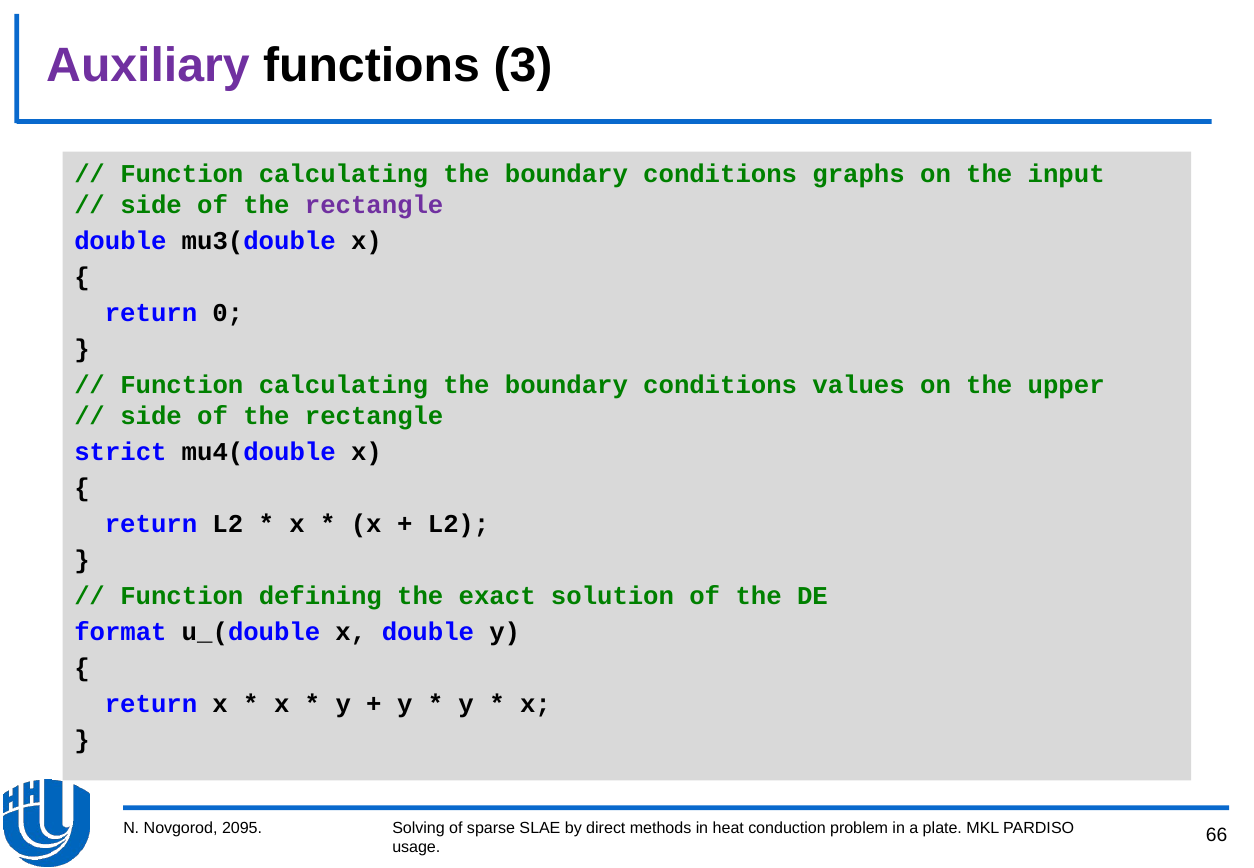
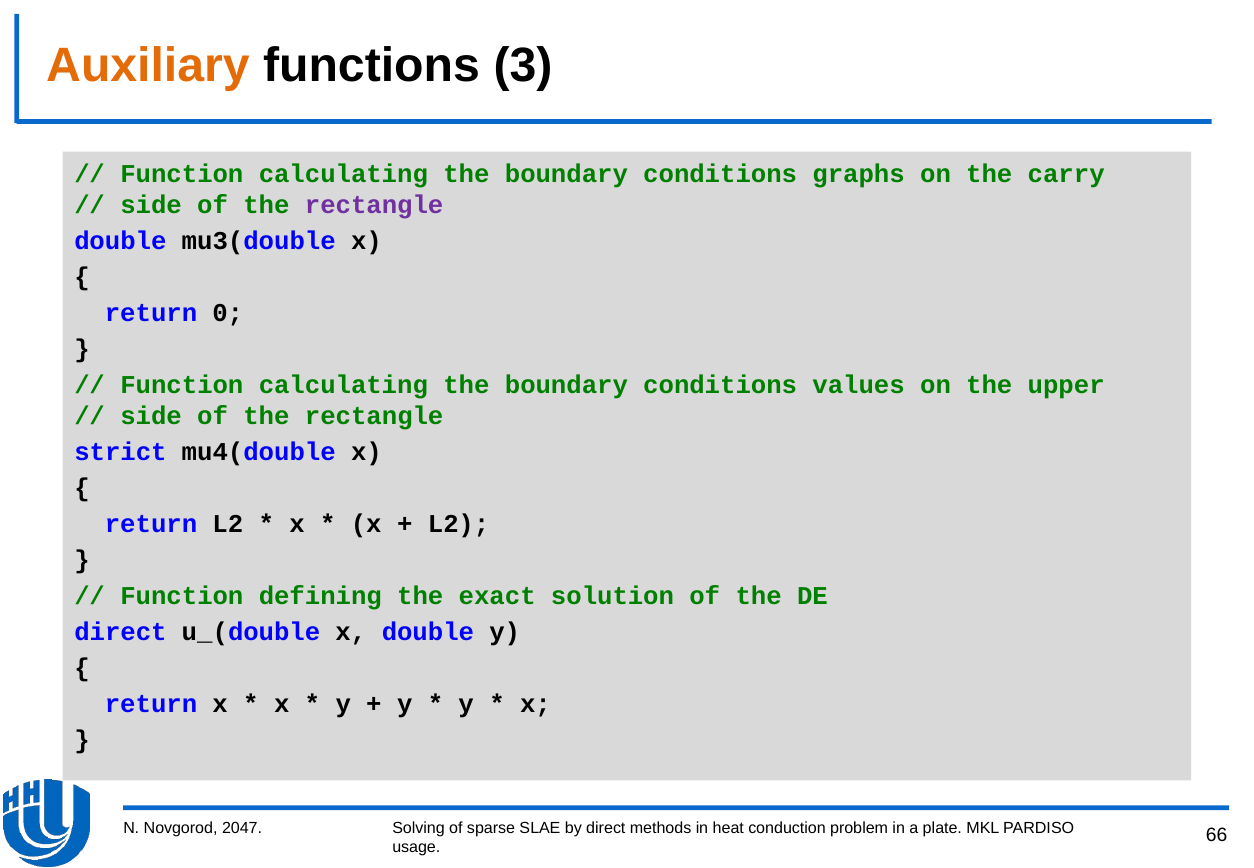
Auxiliary colour: purple -> orange (148, 65)
input: input -> carry (1066, 175)
format: format -> direct (120, 632)
2095: 2095 -> 2047 (242, 828)
